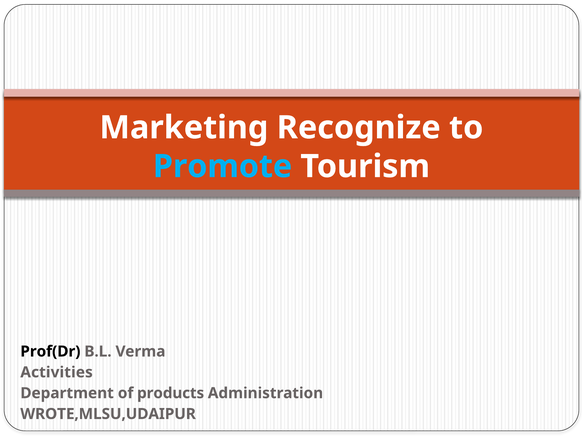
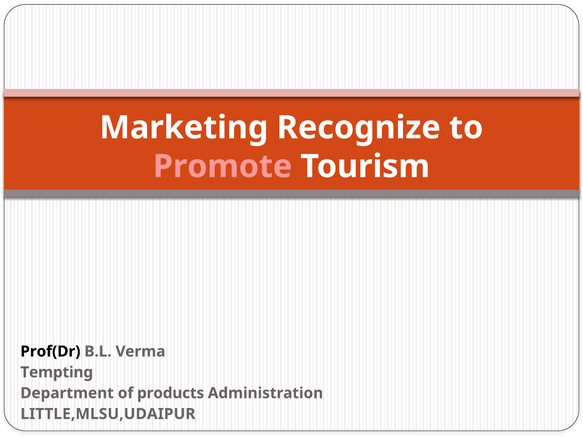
Promote colour: light blue -> pink (223, 167)
Activities: Activities -> Tempting (57, 372)
WROTE,MLSU,UDAIPUR: WROTE,MLSU,UDAIPUR -> LITTLE,MLSU,UDAIPUR (108, 414)
